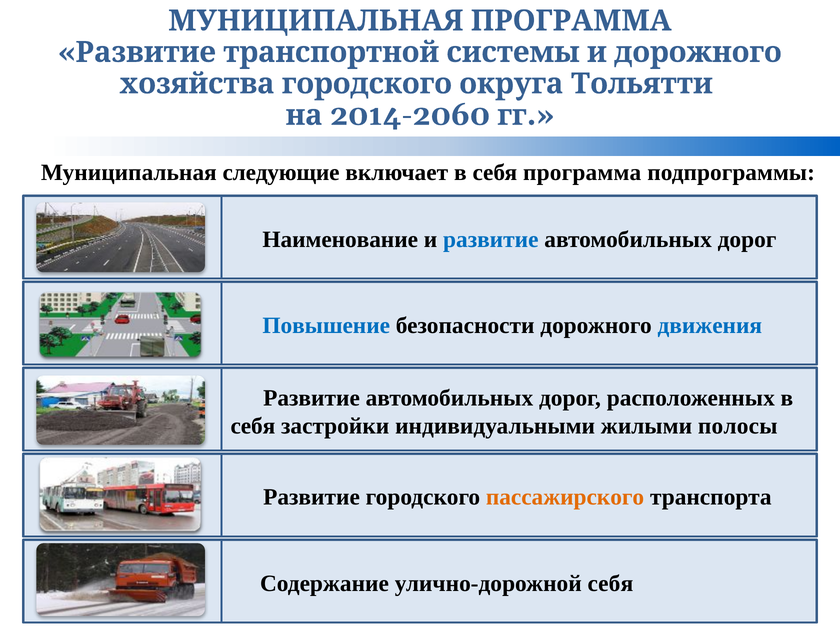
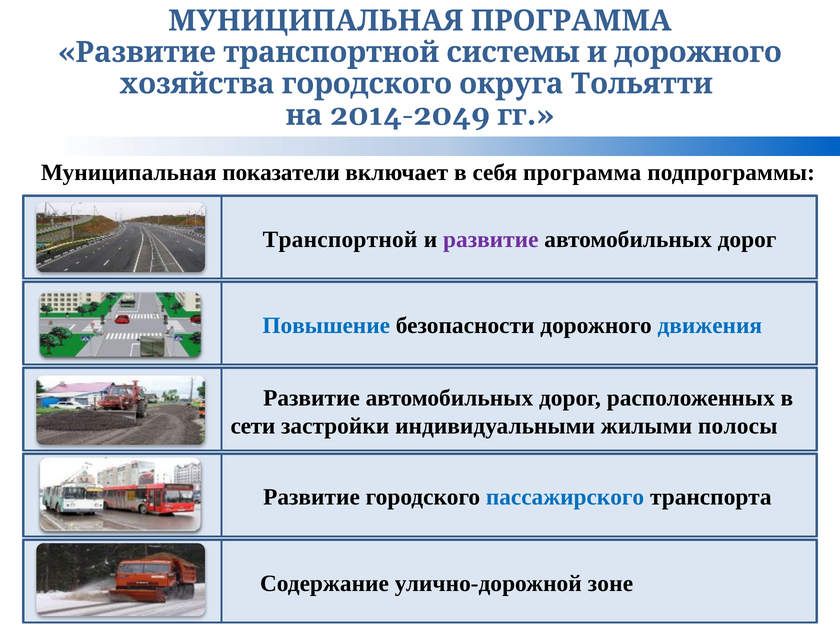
2014-2060: 2014-2060 -> 2014-2049 (410, 115)
следующие: следующие -> показатели (281, 172)
Наименование: Наименование -> Транспортной (340, 239)
развитие colour: blue -> purple (491, 239)
себя: себя -> сети (253, 426)
пассажирского colour: orange -> blue (565, 497)
улично-дорожной себя: себя -> зоне (610, 583)
